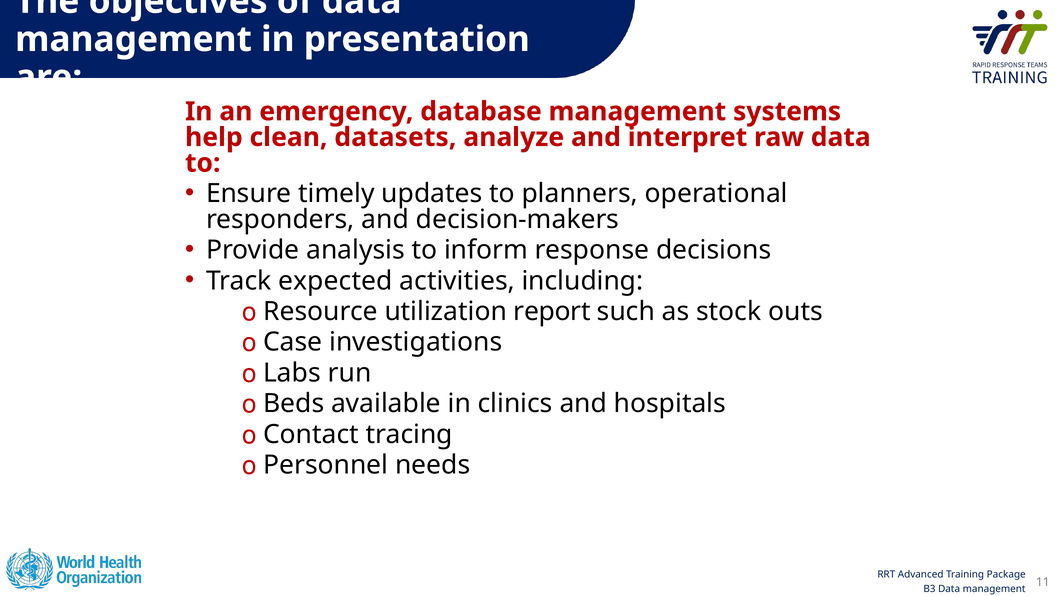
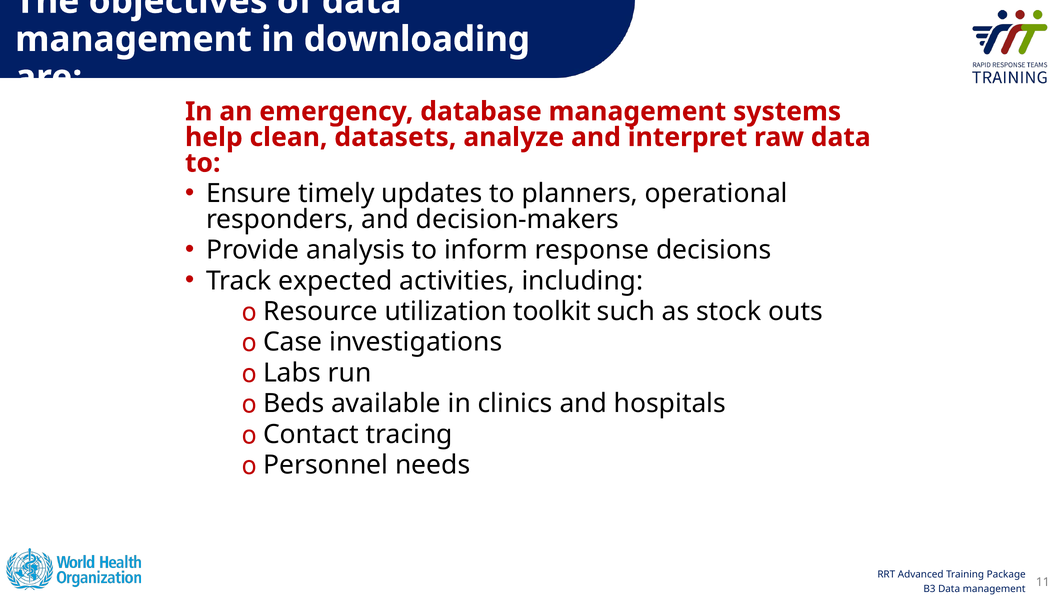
presentation: presentation -> downloading (417, 39)
report: report -> toolkit (552, 311)
